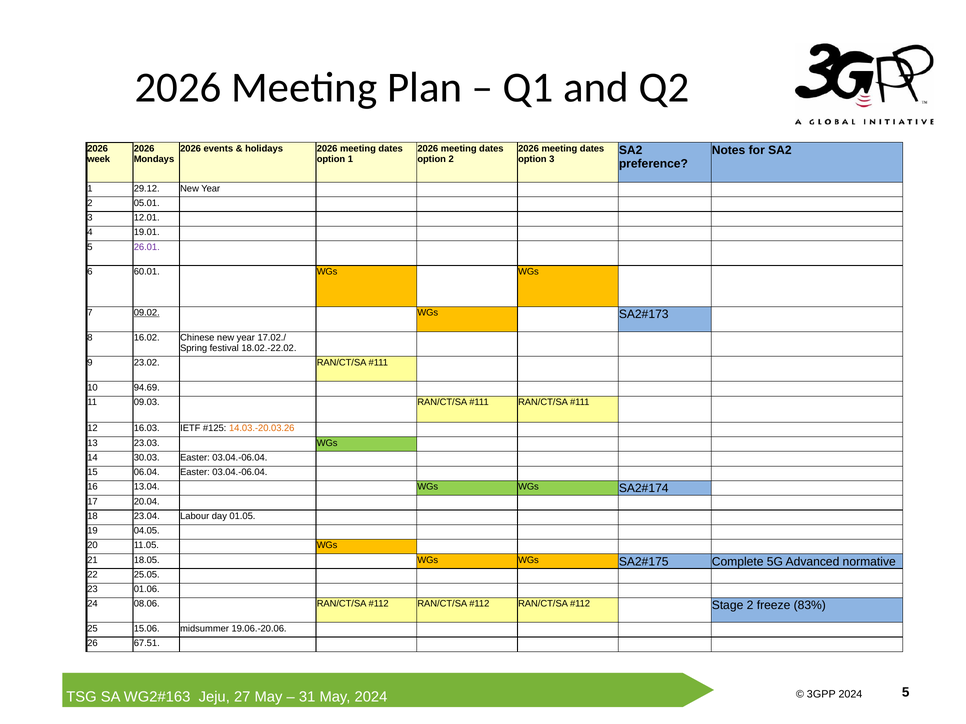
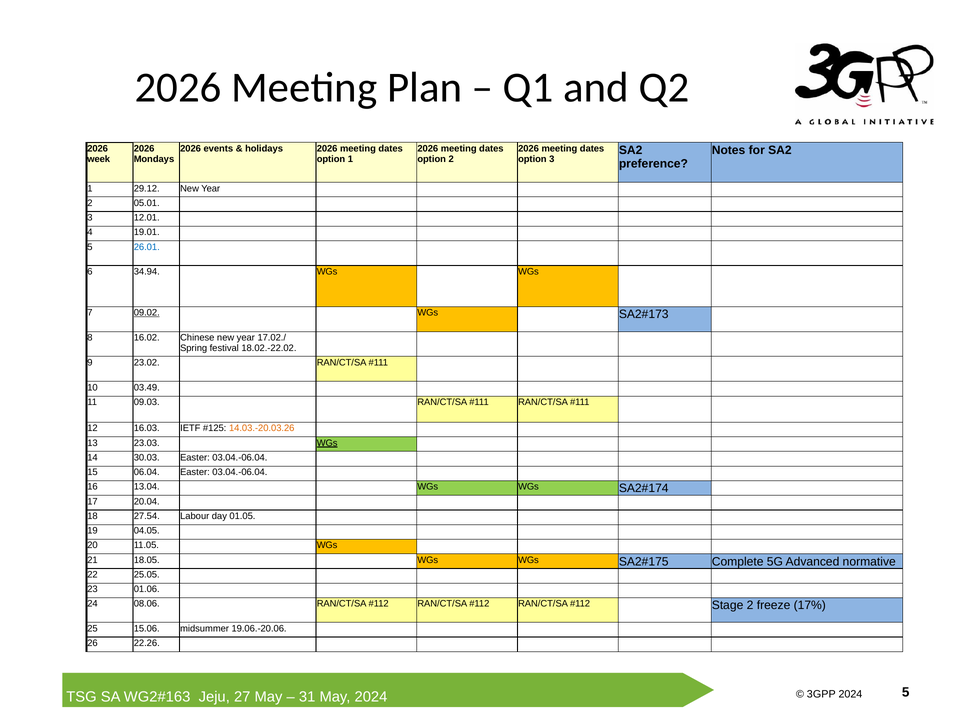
26.01 colour: purple -> blue (147, 247)
60.01: 60.01 -> 34.94 (147, 272)
94.69: 94.69 -> 03.49 (147, 388)
WGs underline: none -> present (327, 443)
23.04: 23.04 -> 27.54 (147, 516)
83%: 83% -> 17% (810, 606)
67.51: 67.51 -> 22.26 (147, 644)
